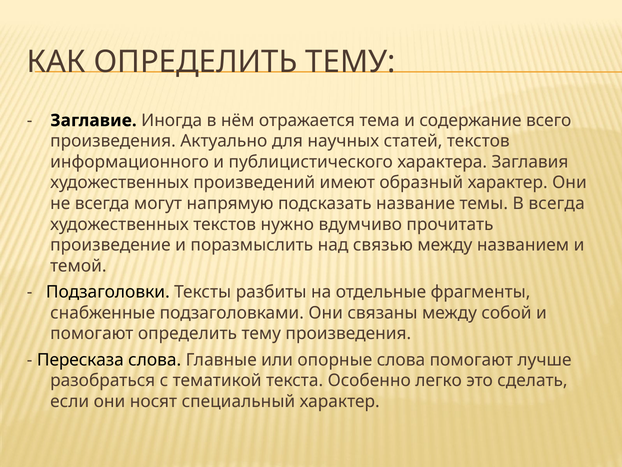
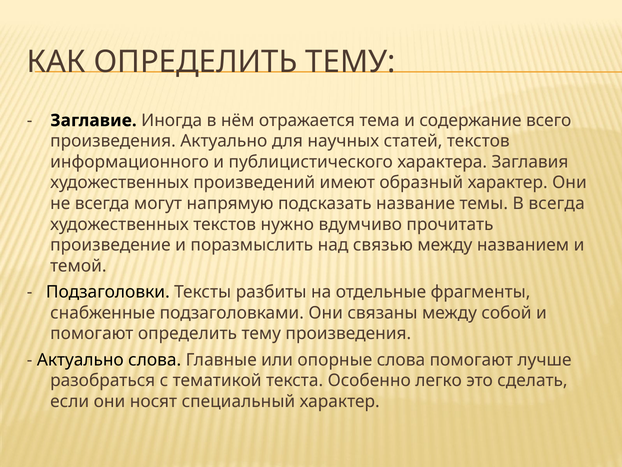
Пересказа: Пересказа -> Актуально (80, 360)
